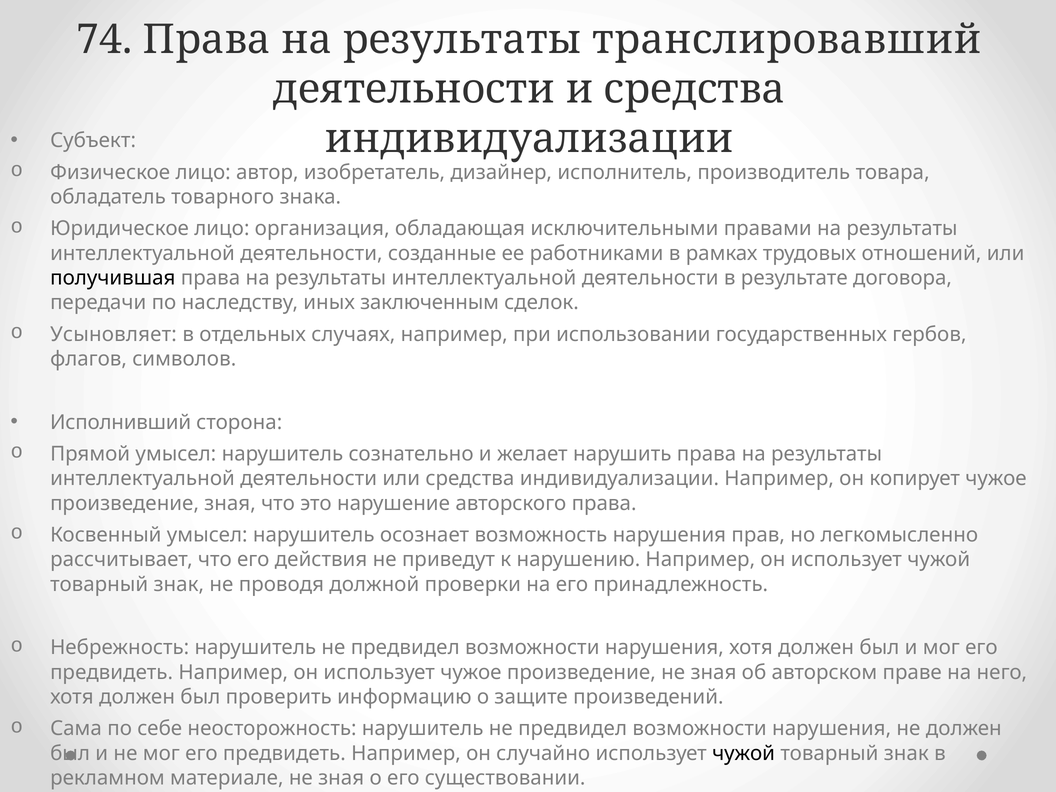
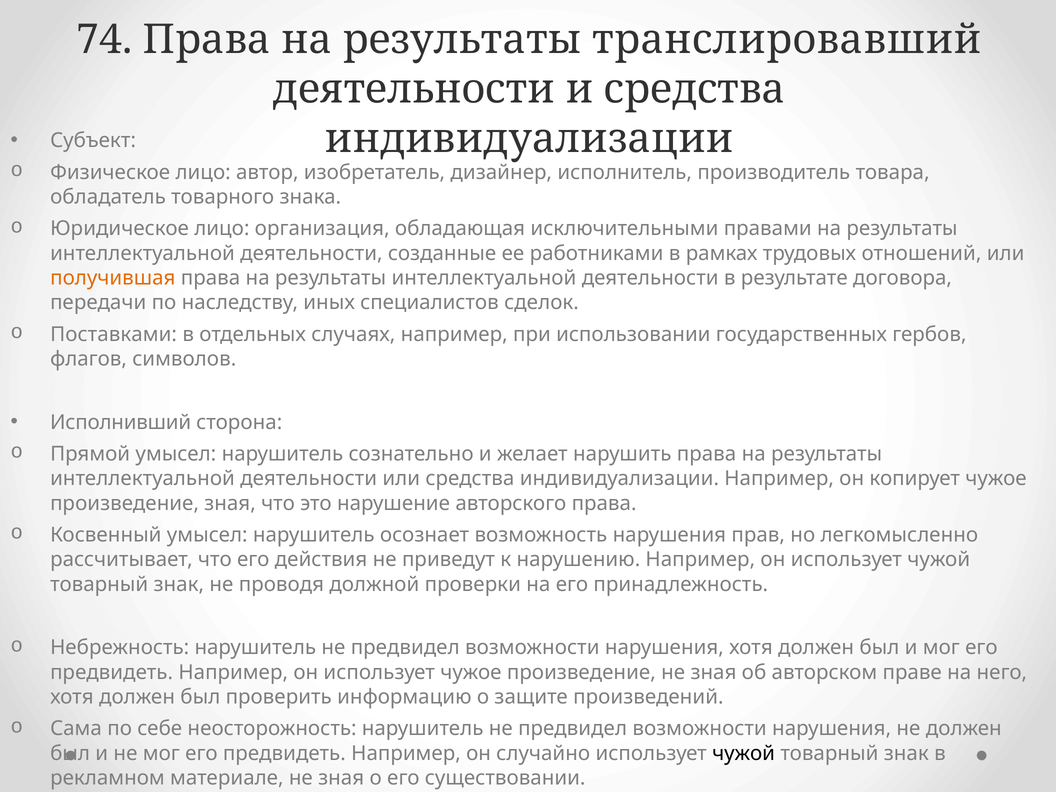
получившая colour: black -> orange (113, 278)
заключенным: заключенным -> специалистов (429, 303)
Усыновляет: Усыновляет -> Поставками (114, 334)
